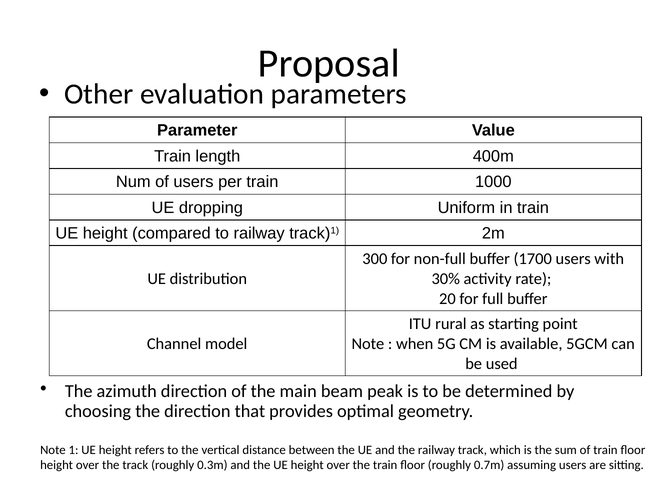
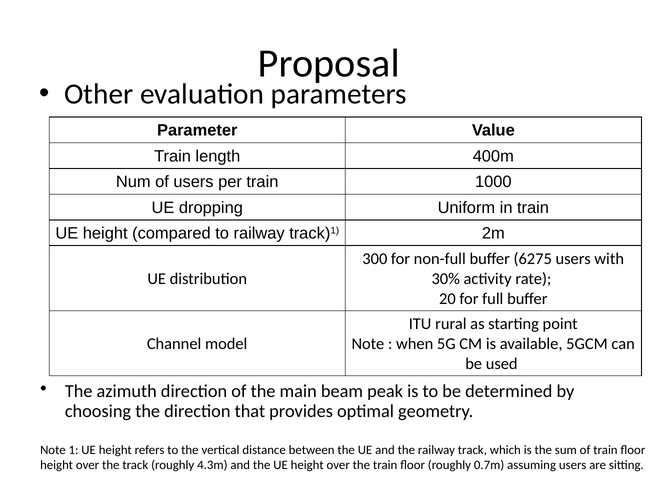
1700: 1700 -> 6275 (533, 259)
0.3m: 0.3m -> 4.3m (212, 466)
